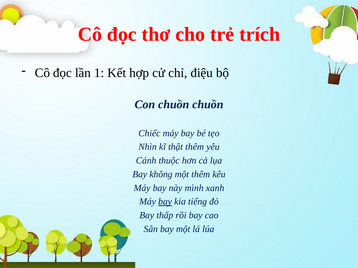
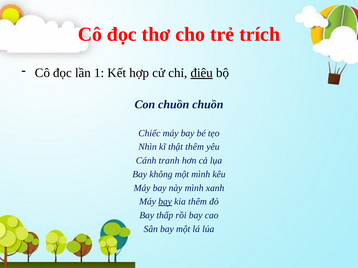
điệu underline: none -> present (202, 73)
thuộc: thuộc -> tranh (169, 161)
một thêm: thêm -> mình (201, 175)
kia tiếng: tiếng -> thêm (197, 202)
